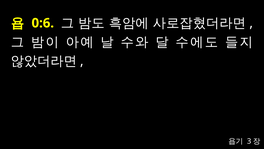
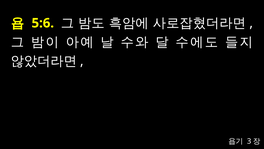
0:6: 0:6 -> 5:6 (43, 23)
